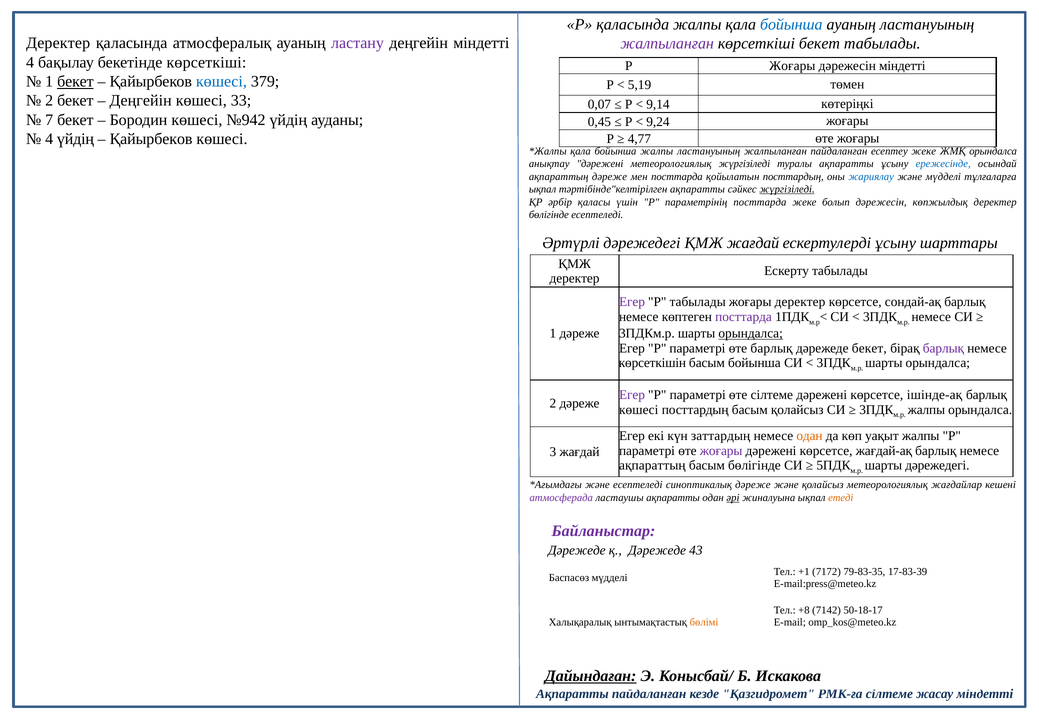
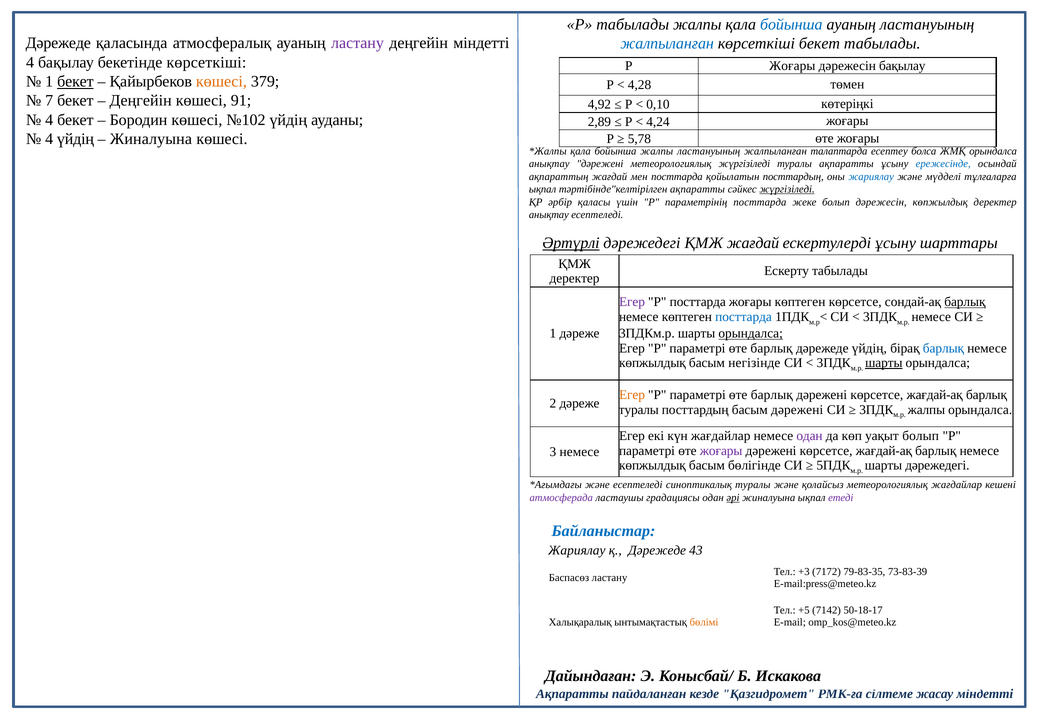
Р қаласында: қаласында -> табылады (633, 24)
Деректер: Деректер -> Дәрежеде (58, 43)
жалпыланған colour: purple -> blue (667, 44)
дәрежесін міндетті: міндетті -> бақылау (902, 66)
көшесі colour: blue -> orange (221, 82)
5,19: 5,19 -> 4,28 (640, 85)
2: 2 -> 7 (49, 101)
33: 33 -> 91 (241, 101)
0,07: 0,07 -> 4,92 (599, 105)
9,14: 9,14 -> 0,10 (658, 105)
7: 7 -> 4 (49, 120)
№942: №942 -> №102 (246, 120)
0,45: 0,45 -> 2,89 (599, 122)
9,24: 9,24 -> 4,24 (658, 122)
Қайырбеков: Қайырбеков -> Жиналуына (151, 139)
4,77: 4,77 -> 5,78 (639, 139)
жалпыланған пайдаланған: пайдаланған -> талаптарда (839, 151)
есептеу жеке: жеке -> болса (924, 151)
ақпараттың дәреже: дәреже -> жағдай (610, 177)
бөлігінде: бөлігінде -> анықтау (549, 215)
Әртүрлі underline: none -> present (571, 243)
Р табылады: табылады -> посттарда (698, 302)
жоғары деректер: деректер -> көптеген (800, 302)
барлық underline: none -> present (965, 302)
посттарда colour: purple -> blue (744, 317)
дәрежеде бекет: бекет -> үйдің (869, 348)
барлық colour: purple -> blue (943, 348)
көрсеткішін: көрсеткішін -> көпжылдық (652, 363)
басым бойынша: бойынша -> негізінде (754, 363)
шарты underline: none -> present (884, 363)
Егер colour: purple -> orange (632, 395)
Р параметрі өте сілтеме: сілтеме -> барлық (772, 395)
ішінде-ақ: ішінде-ақ -> жағдай-ақ (935, 395)
көшесі: көшесі -> туралы (639, 410)
басым қолайсыз: қолайсыз -> дәрежені (797, 410)
күн заттардың: заттардың -> жағдайлар (721, 436)
одан colour: orange -> purple (810, 436)
уақыт жалпы: жалпы -> болып (921, 436)
3 жағдай: жағдай -> немесе (579, 452)
ақпараттың: ақпараттың -> көпжылдық (652, 466)
синоптикалық дәреже: дәреже -> туралы (753, 485)
ластаушы ақпаратты: ақпаратты -> градациясы (673, 498)
етеді colour: orange -> purple (841, 498)
Байланыстар colour: purple -> blue (603, 531)
Дәрежеде: Дәрежеде -> Жариялау (577, 551)
+1: +1 -> +3 (804, 572)
17-83-39: 17-83-39 -> 73-83-39 (908, 572)
Баспасөз мүдделі: мүдделі -> ластану (610, 578)
+8: +8 -> +5 (804, 611)
Дайындаған underline: present -> none (591, 676)
